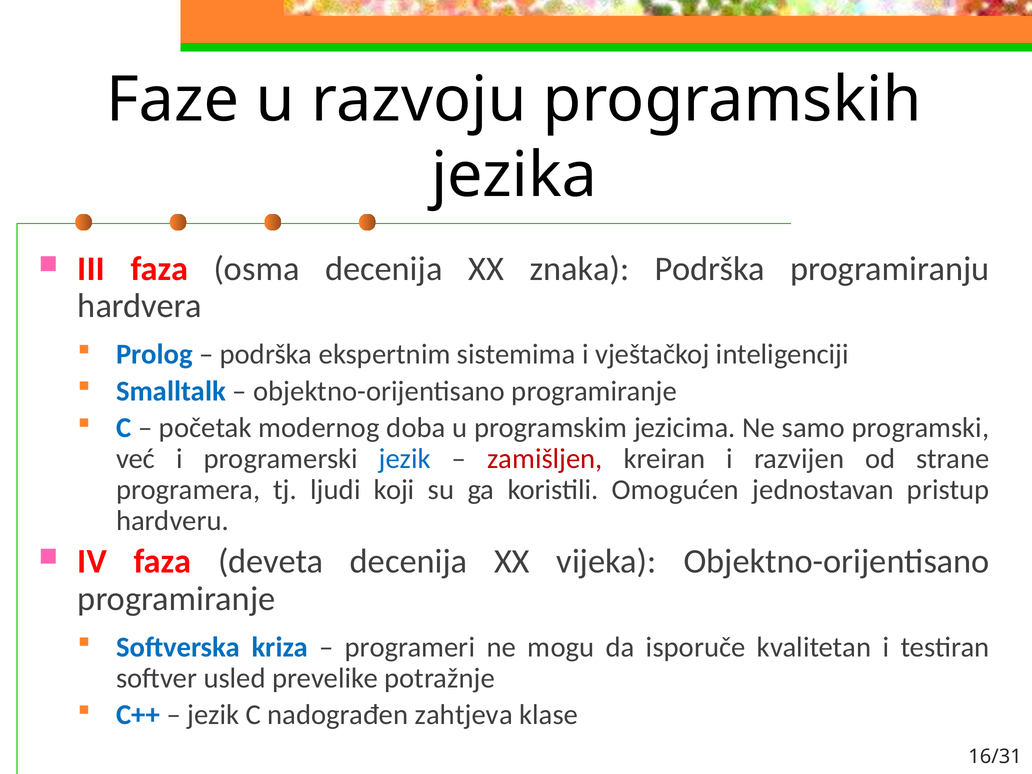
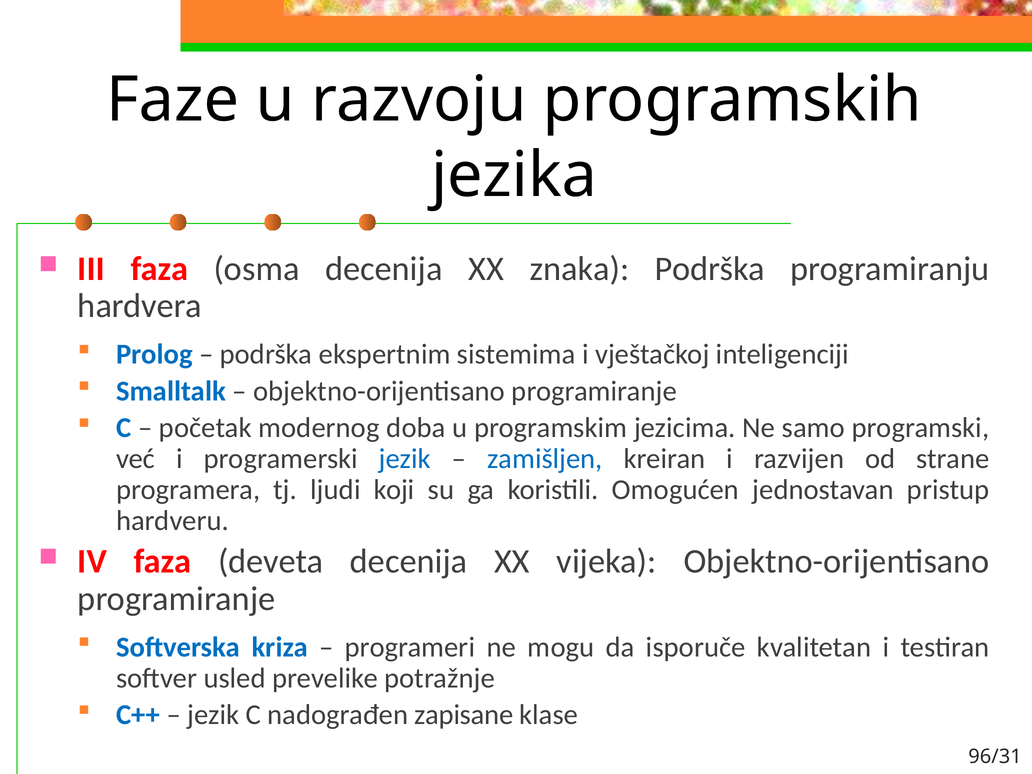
zamišljen colour: red -> blue (545, 459)
zahtjeva: zahtjeva -> zapisane (464, 715)
16/31: 16/31 -> 96/31 (995, 757)
